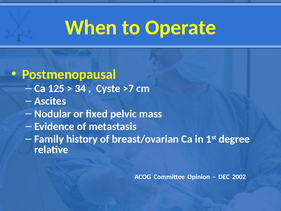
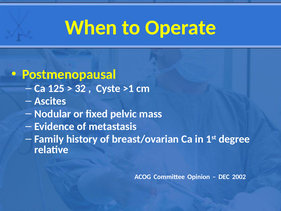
34: 34 -> 32 (80, 88)
>7: >7 -> >1 (128, 88)
